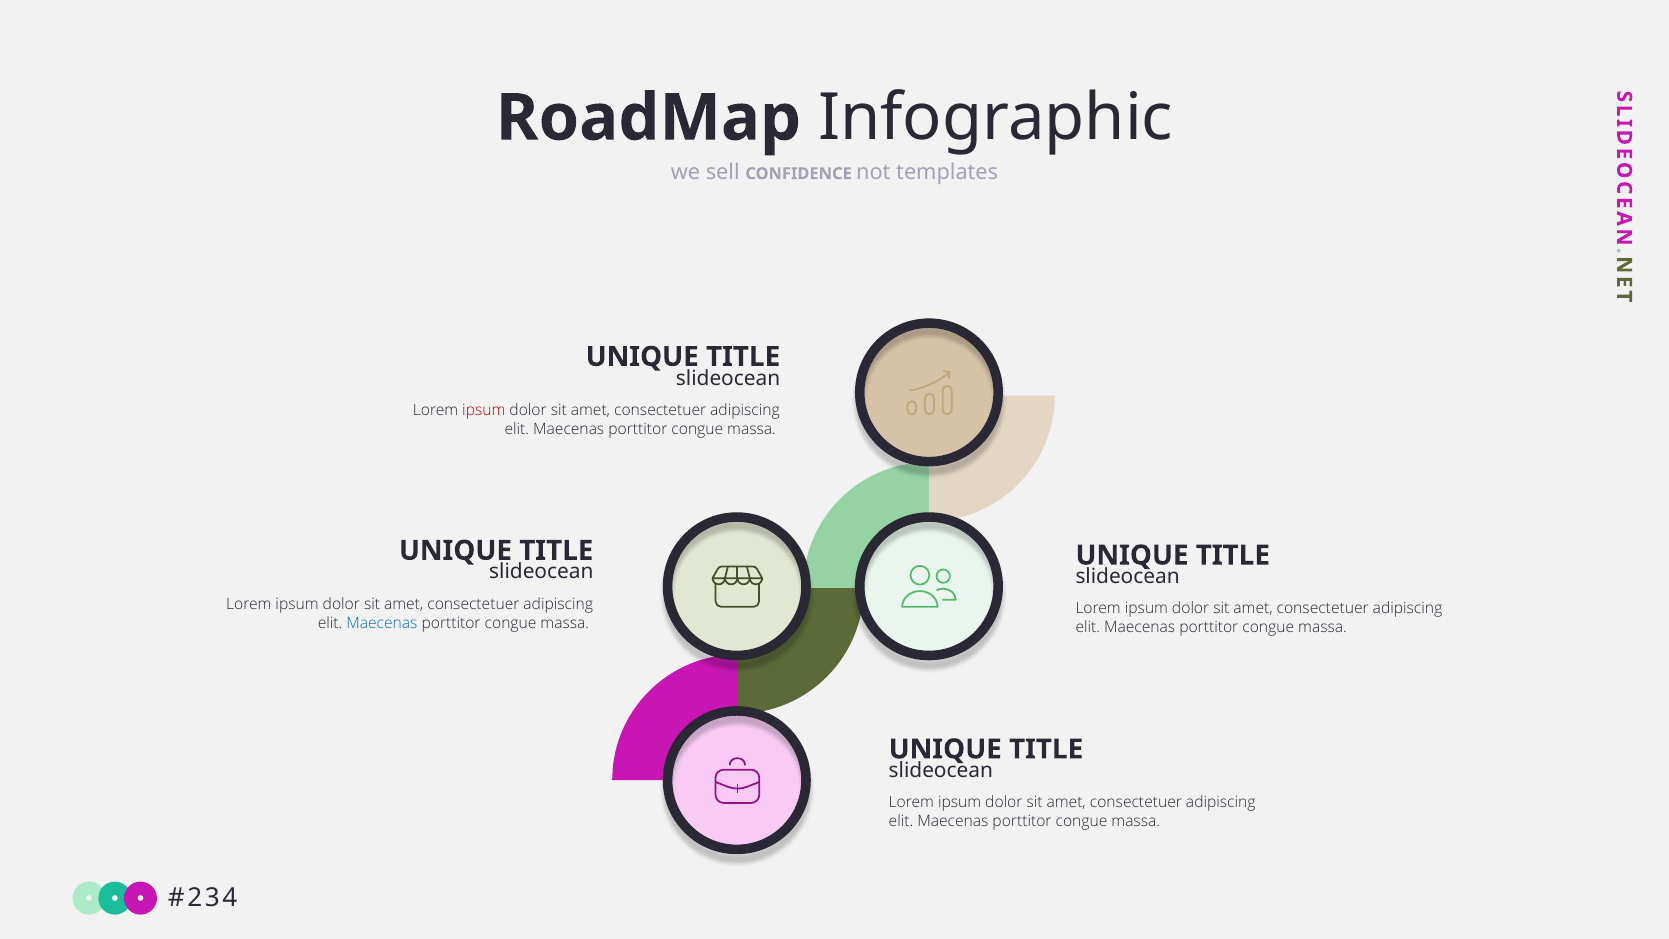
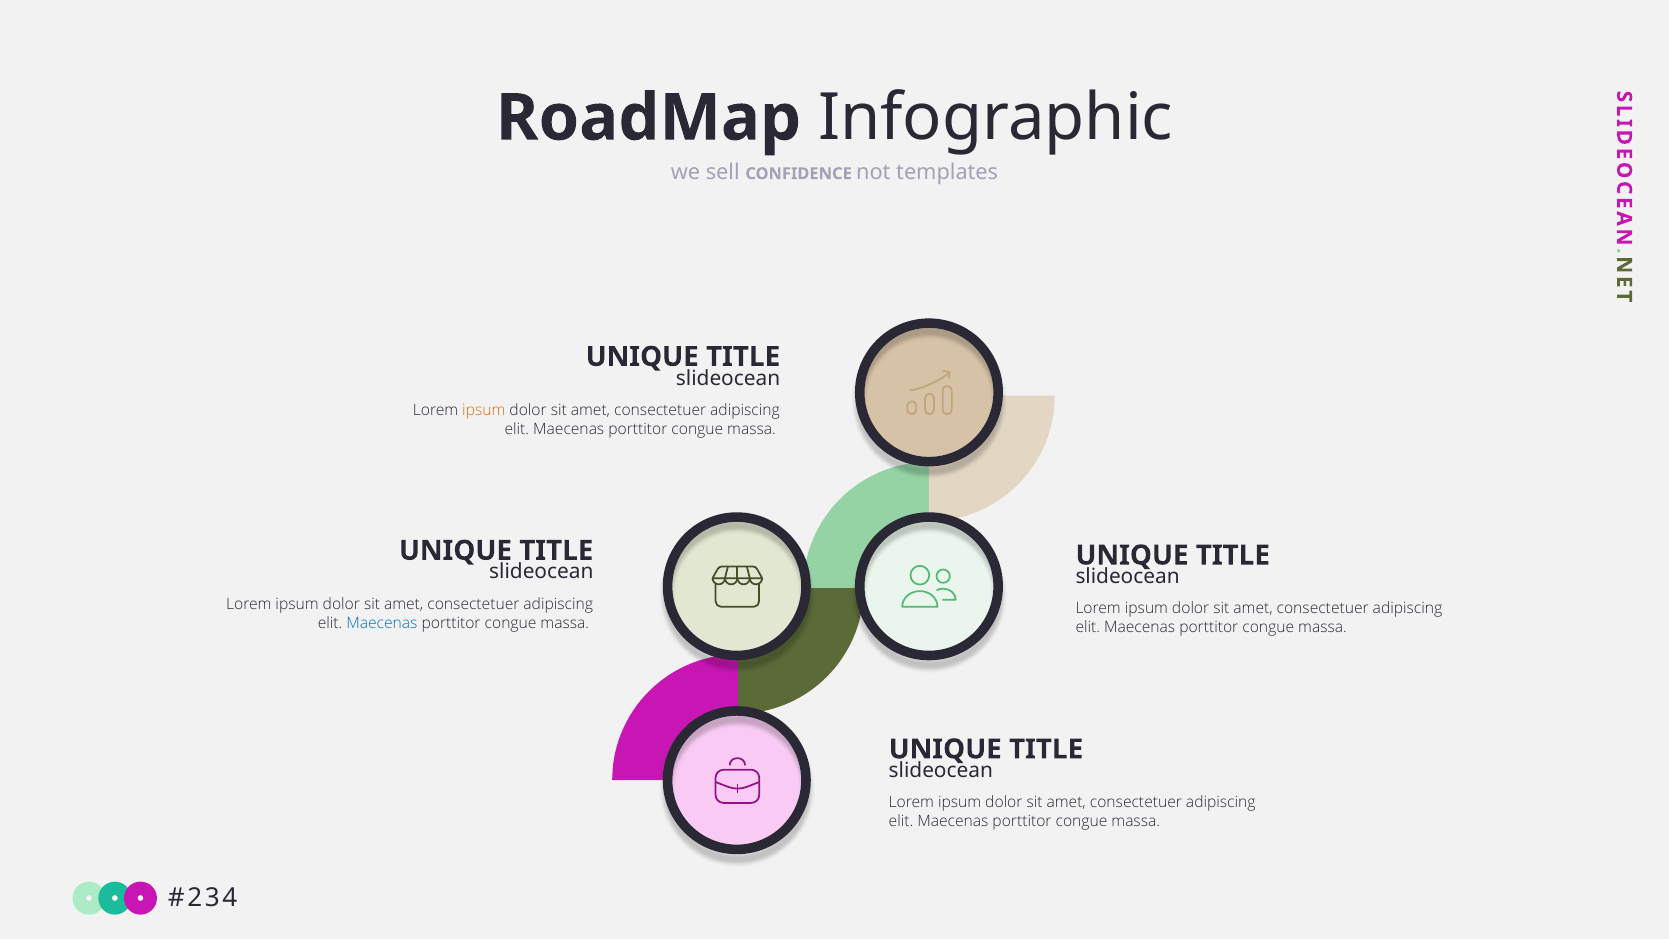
ipsum colour: red -> orange (484, 410)
